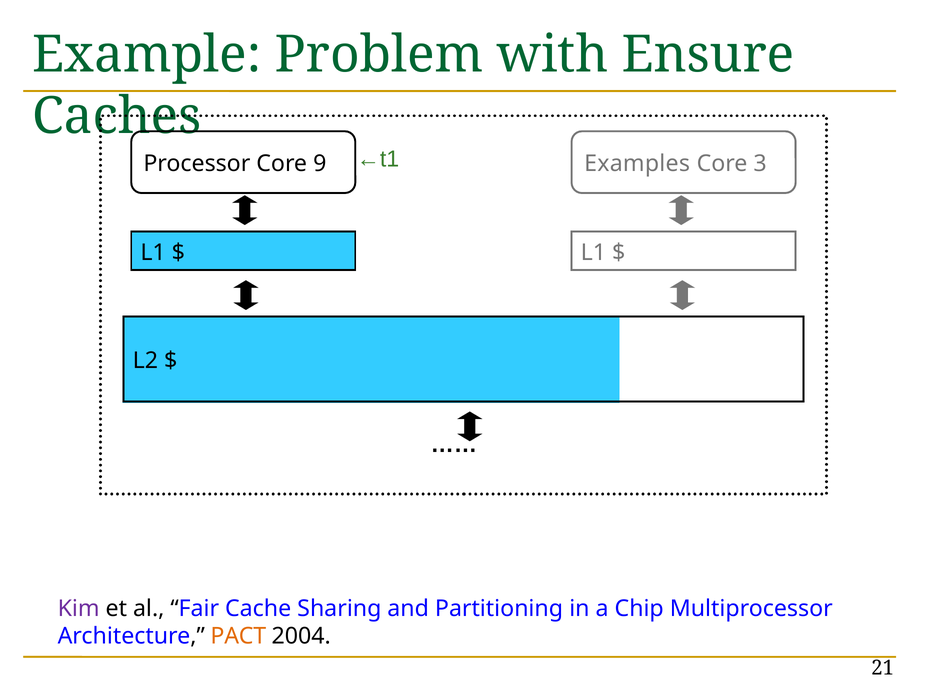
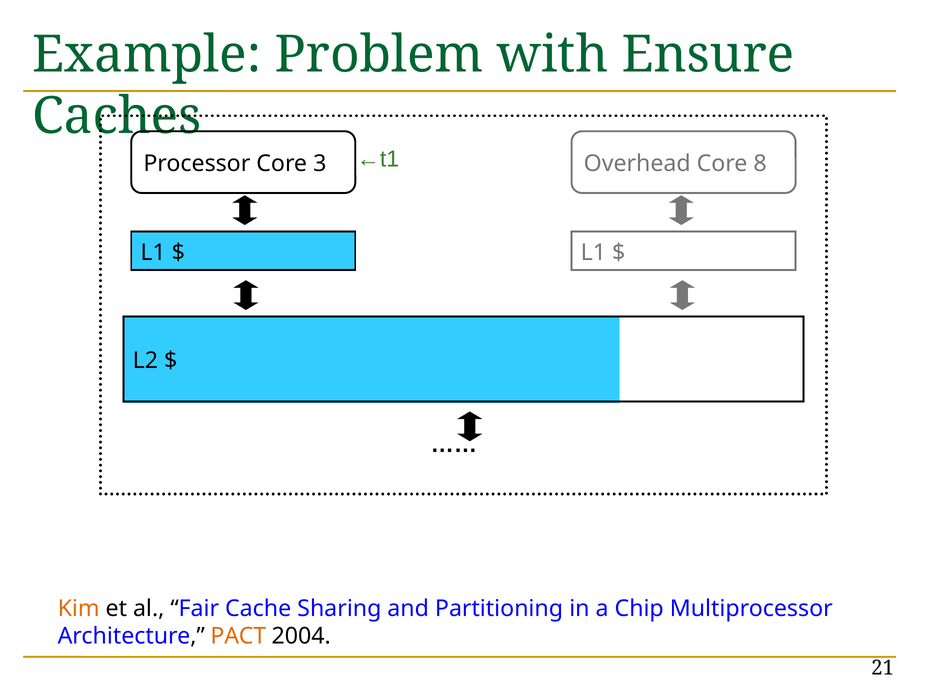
9: 9 -> 3 (320, 164)
Examples: Examples -> Overhead (637, 164)
3: 3 -> 8 (760, 164)
Kim colour: purple -> orange (79, 609)
